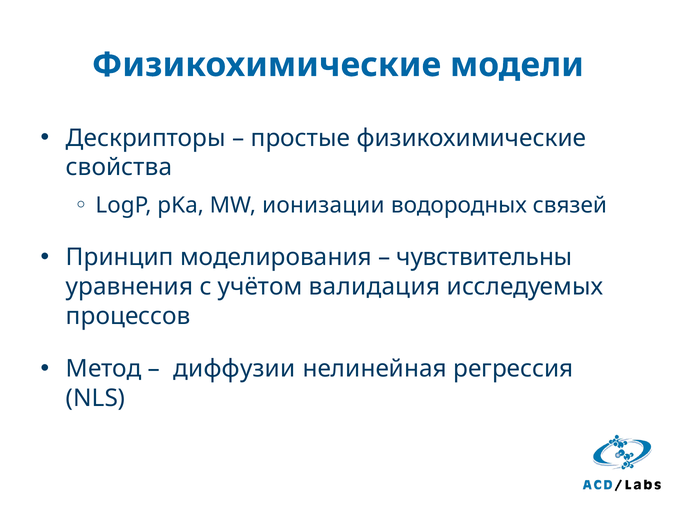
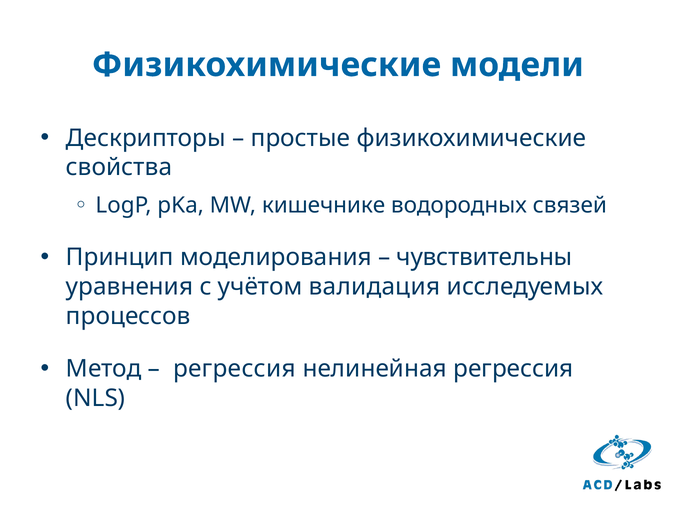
ионизации: ионизации -> кишечнике (324, 205)
диффузии: диффузии -> регрессия (234, 369)
